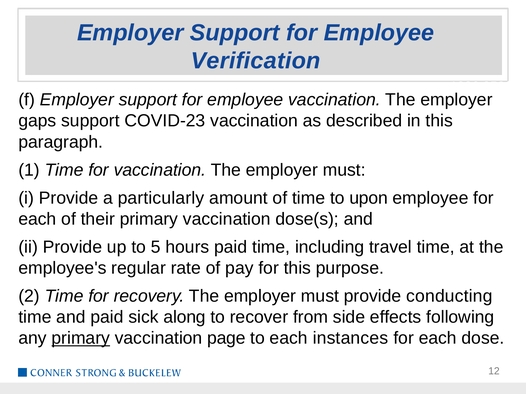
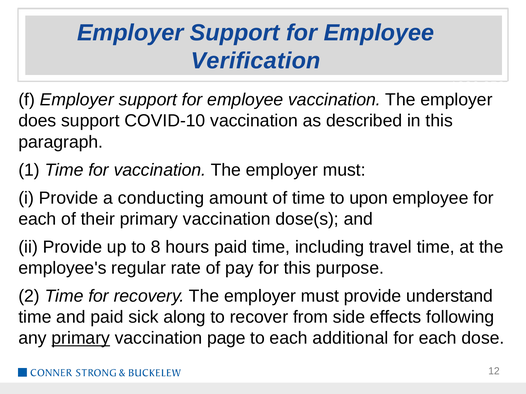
gaps: gaps -> does (37, 121)
COVID-23: COVID-23 -> COVID-10 (165, 121)
particularly: particularly -> conducting (161, 198)
5: 5 -> 8 (156, 247)
conducting: conducting -> understand (450, 296)
instances: instances -> additional (350, 338)
